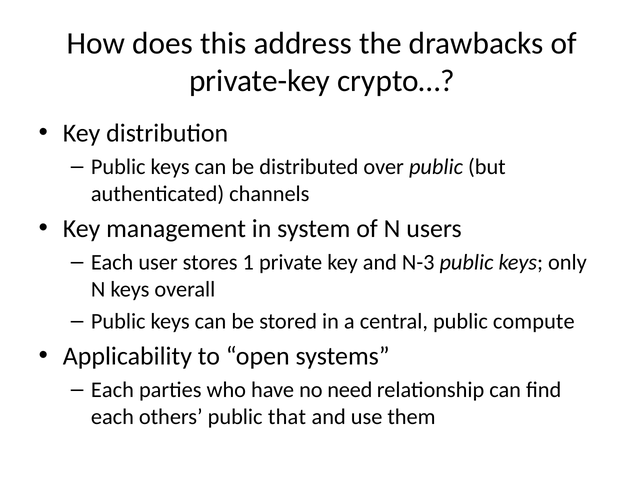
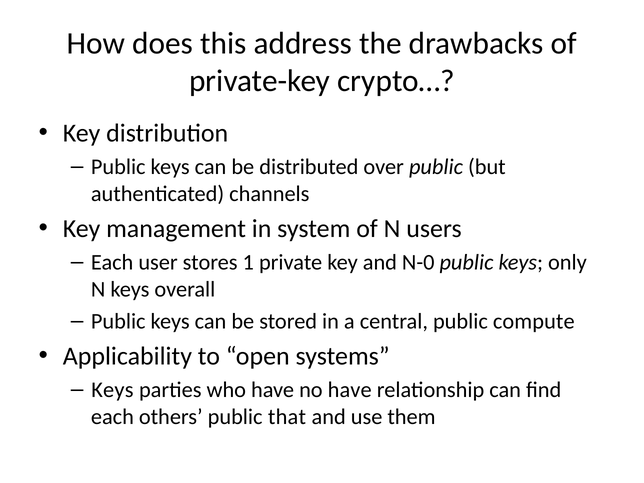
N-3: N-3 -> N-0 (418, 263)
Each: Each -> Keys (112, 390)
no need: need -> have (350, 390)
